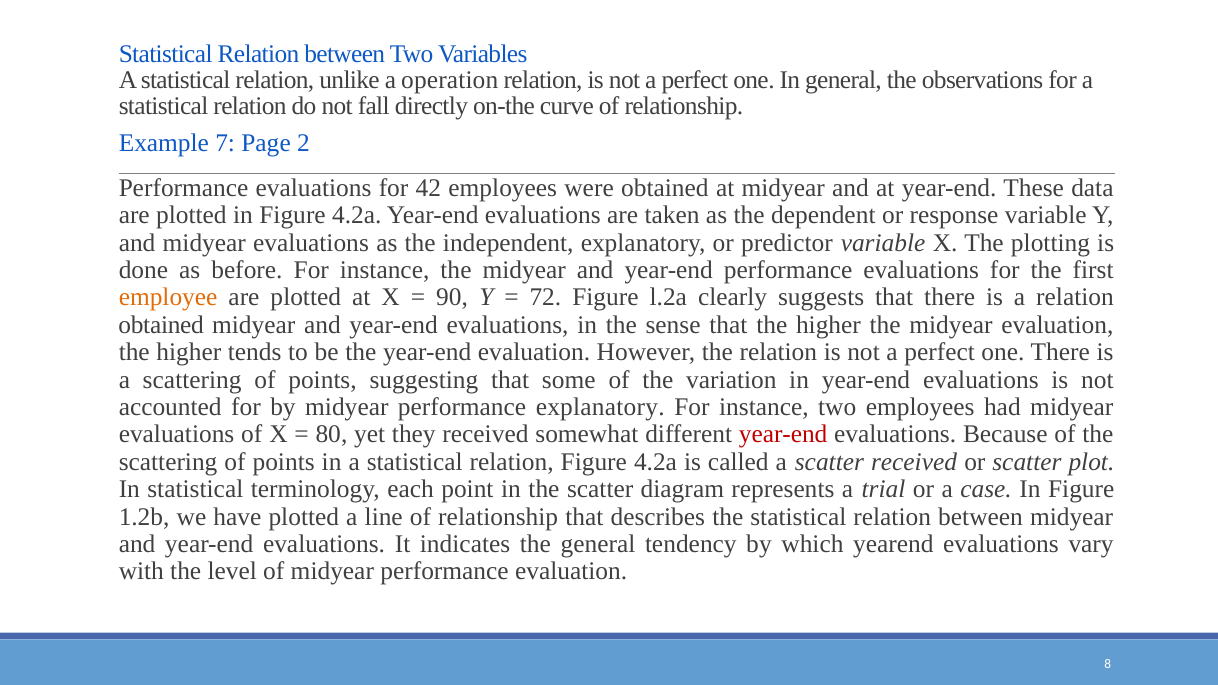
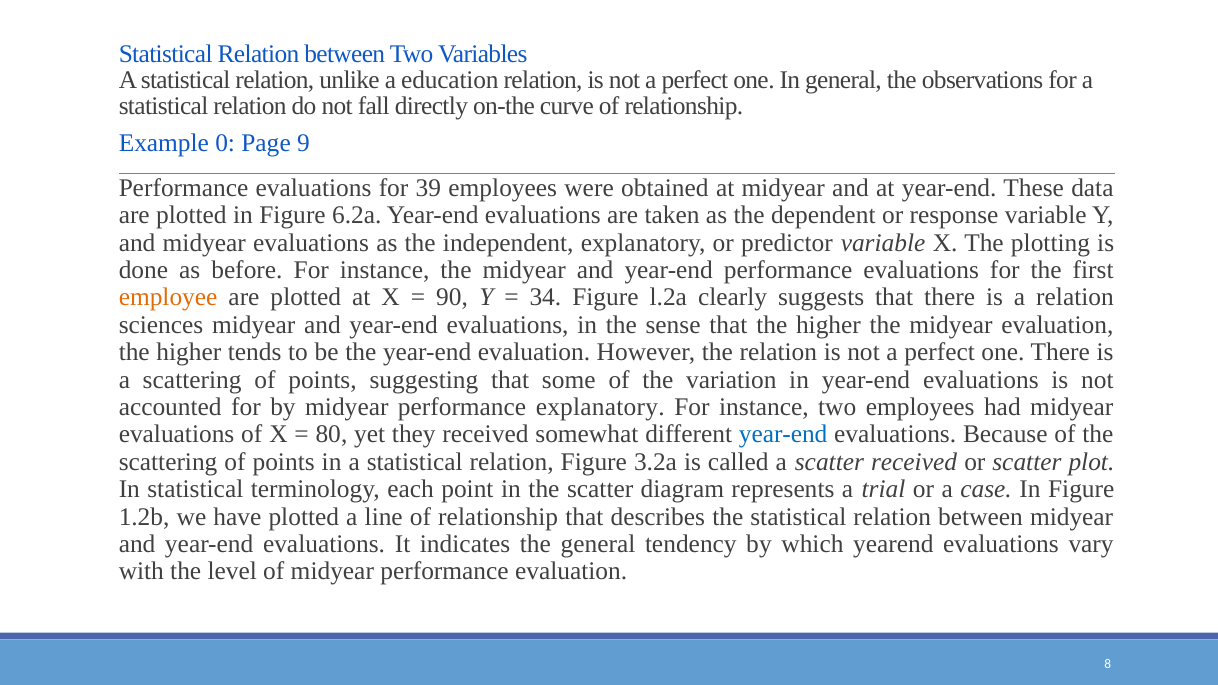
operation: operation -> education (450, 81)
7: 7 -> 0 (225, 143)
2: 2 -> 9 (304, 143)
42: 42 -> 39 (428, 188)
in Figure 4.2a: 4.2a -> 6.2a (357, 215)
72: 72 -> 34 (545, 298)
obtained: obtained -> sciences (161, 325)
year-end colour: red -> blue (783, 435)
relation Figure 4.2a: 4.2a -> 3.2a (656, 462)
